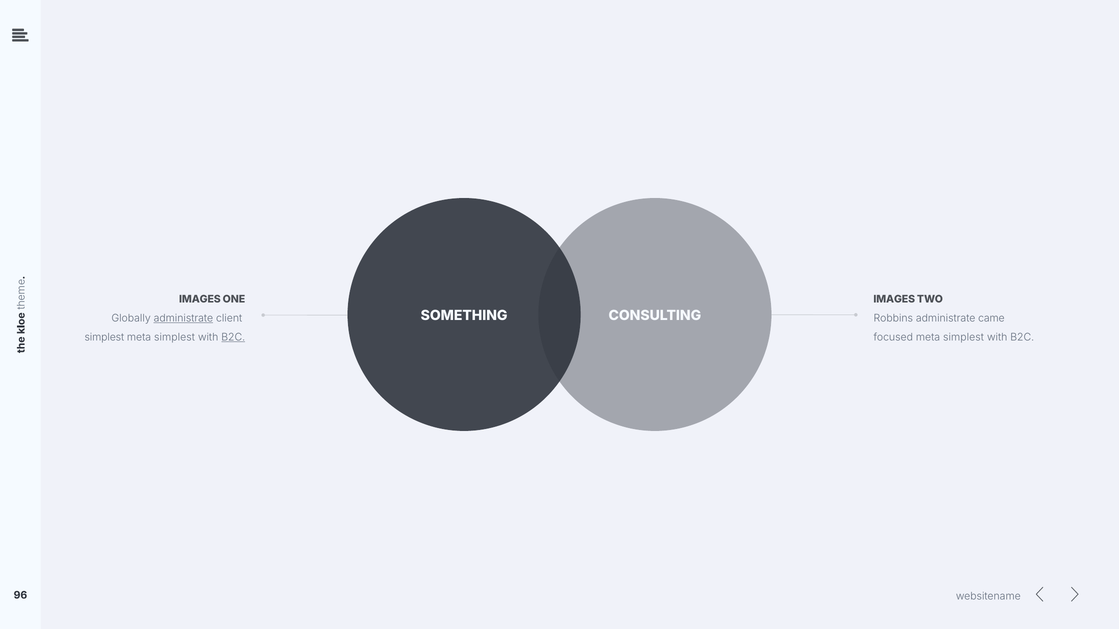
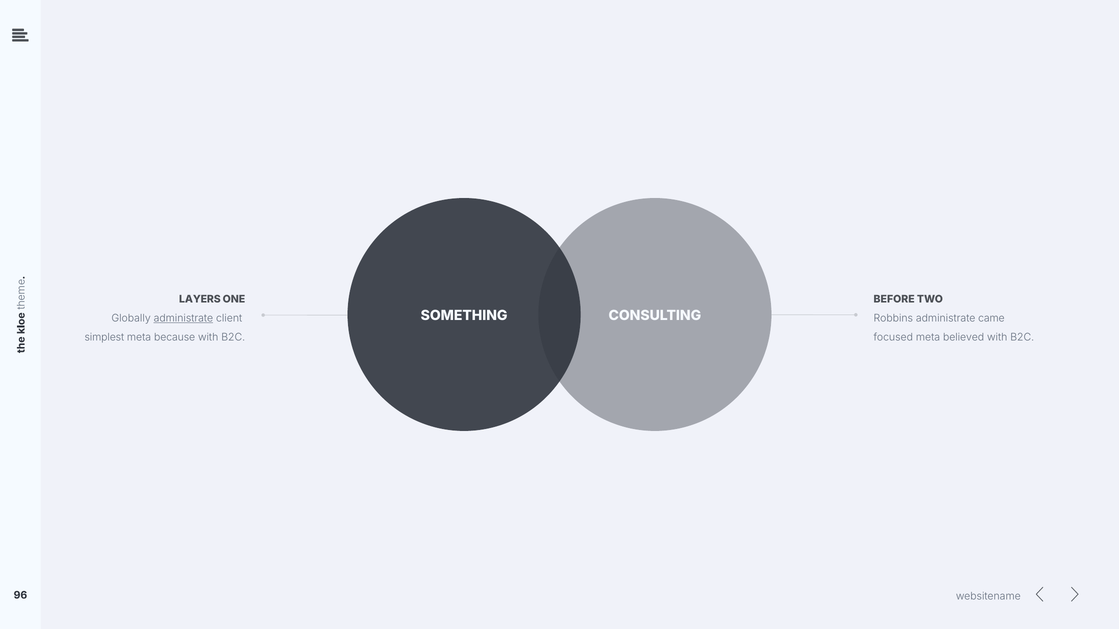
IMAGES: IMAGES -> LAYERS (200, 300)
IMAGES: IMAGES -> BEFORE (894, 300)
simplest: simplest -> because (175, 337)
B2C underline: present -> none (233, 337)
focused meta simplest: simplest -> believed (964, 337)
